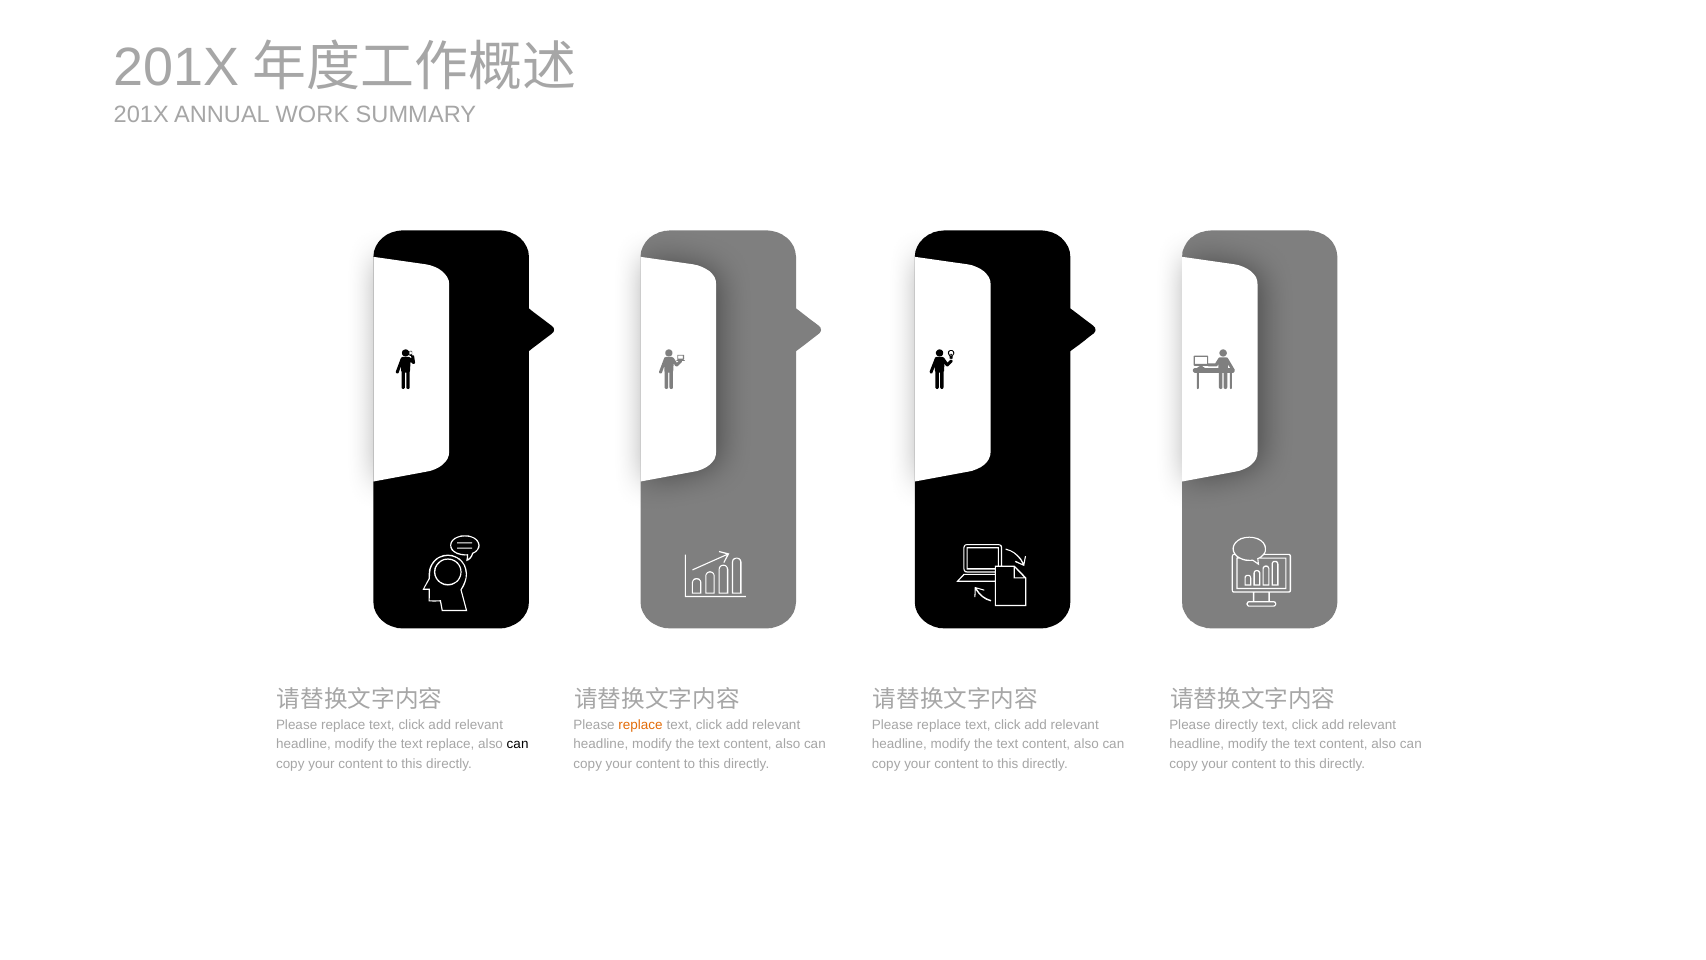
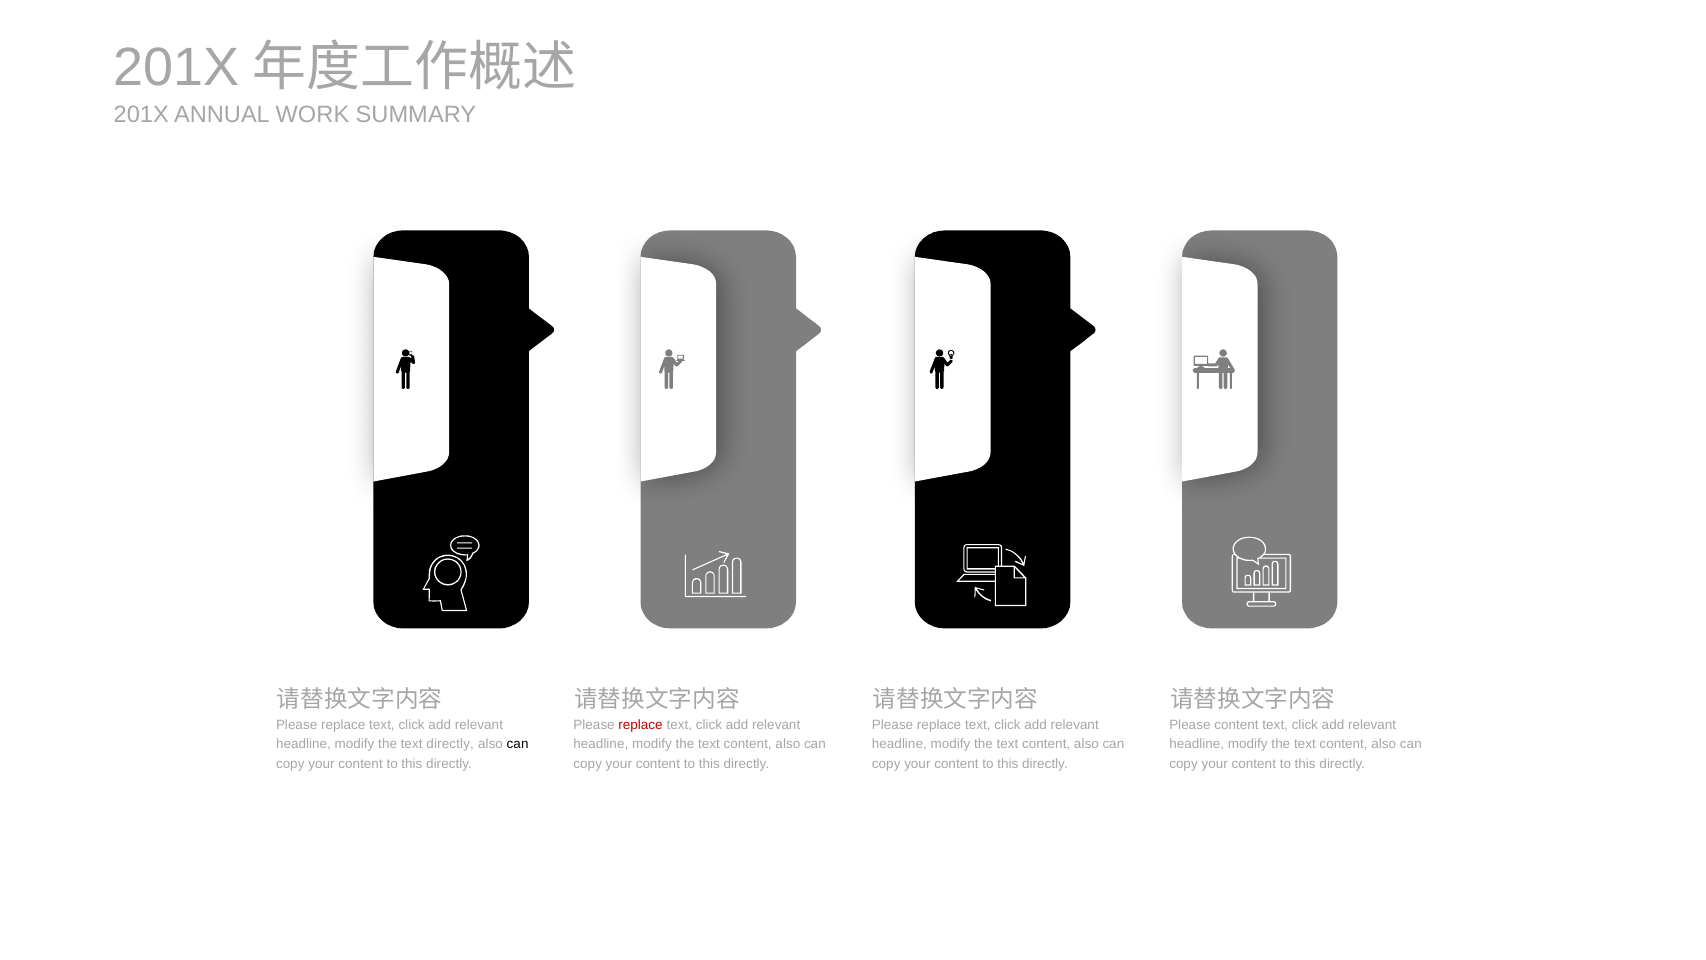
replace colour: orange -> red (641, 725)
Please directly: directly -> content (1236, 725)
text replace: replace -> directly (450, 744)
